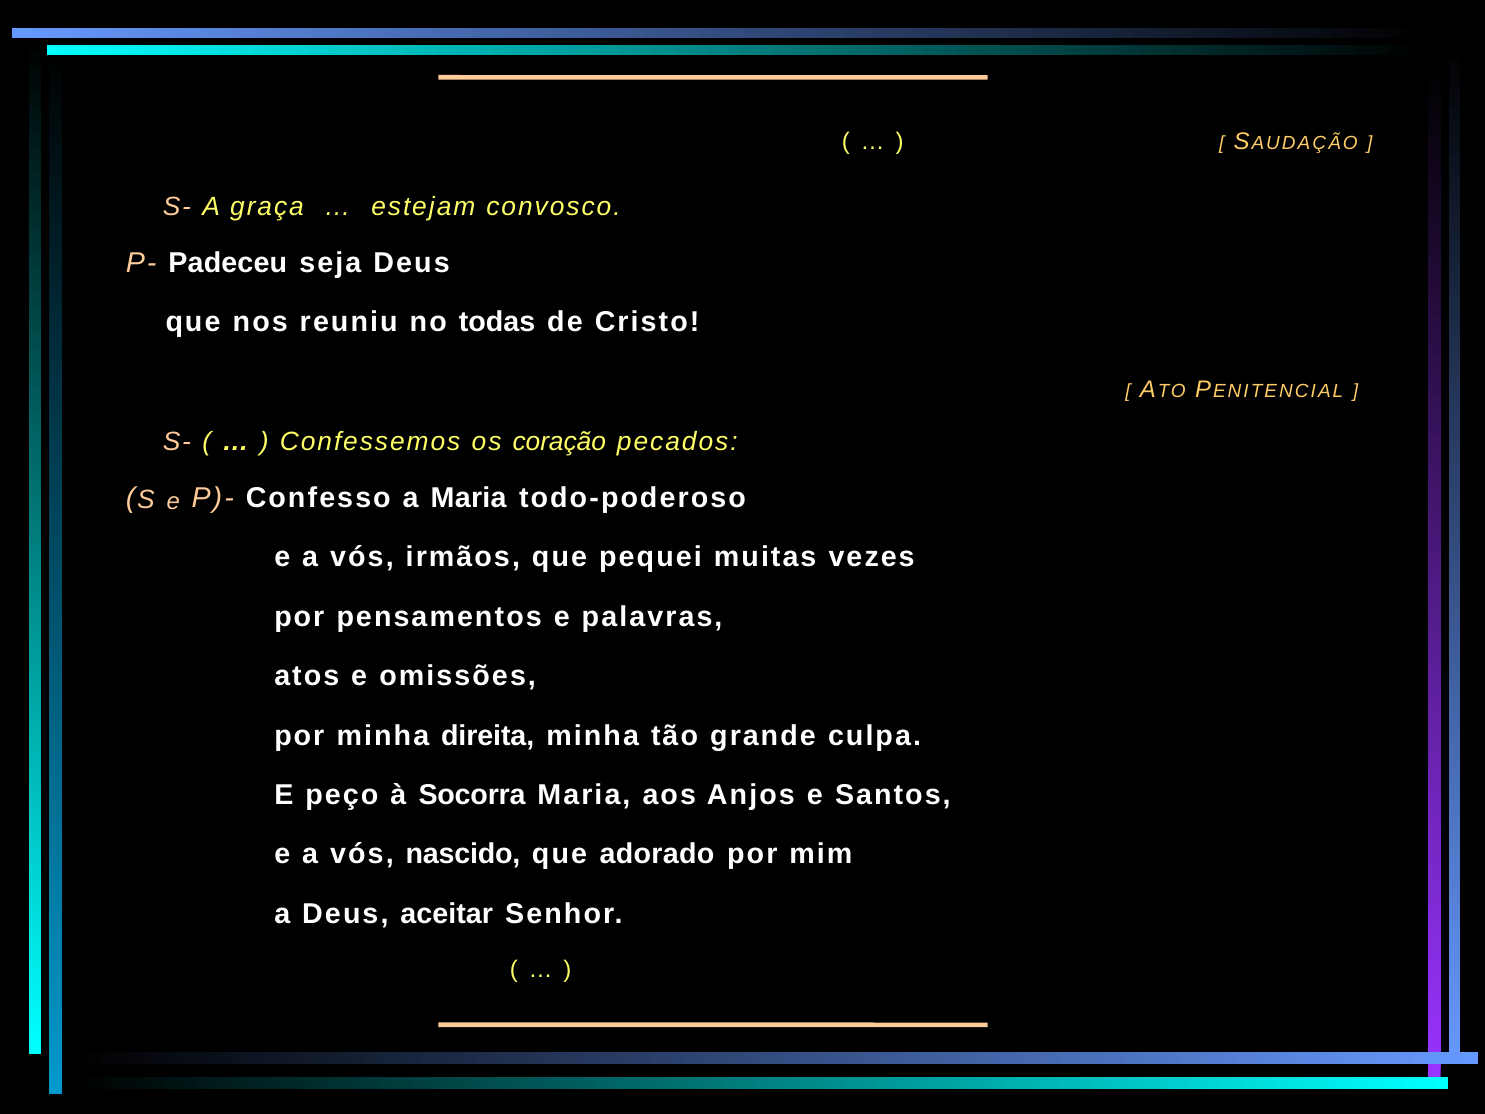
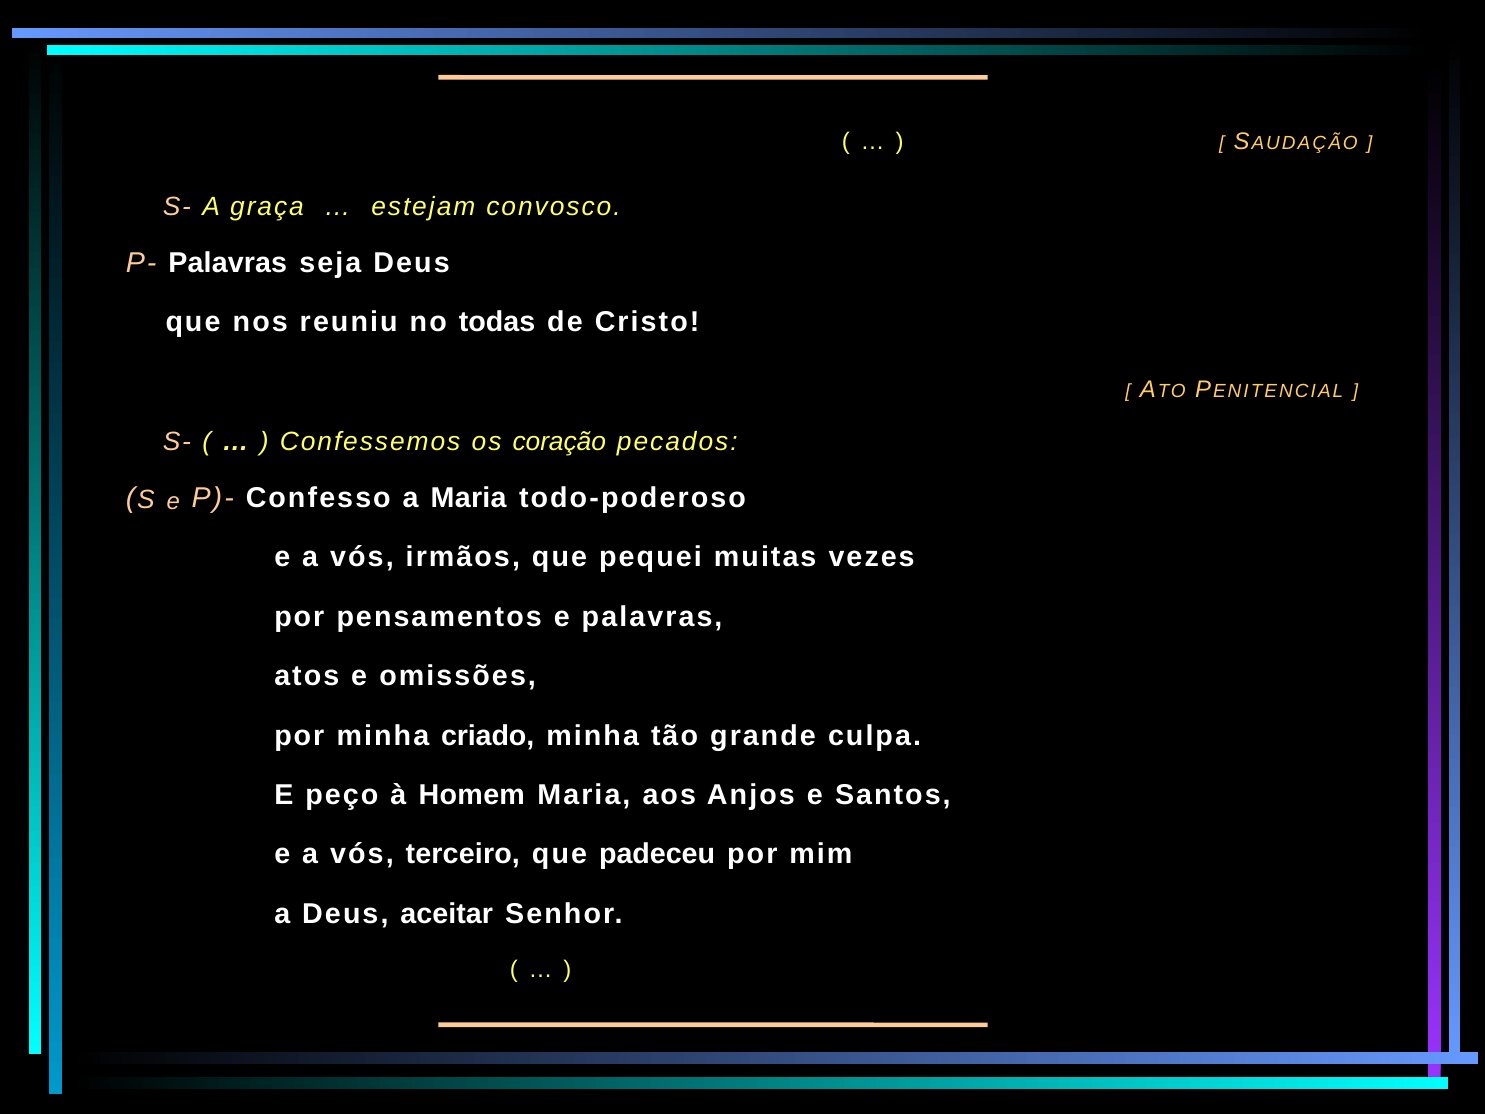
P- Padeceu: Padeceu -> Palavras (228, 263)
direita: direita -> criado (488, 736)
Socorra: Socorra -> Homem (472, 795)
nascido: nascido -> terceiro (463, 854)
adorado: adorado -> padeceu (657, 854)
